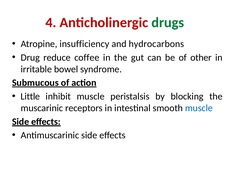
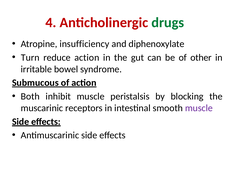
hydrocarbons: hydrocarbons -> diphenoxylate (156, 44)
Drug: Drug -> Turn (30, 57)
reduce coffee: coffee -> action (87, 57)
Little: Little -> Both (30, 96)
muscle colour: blue -> purple (199, 108)
